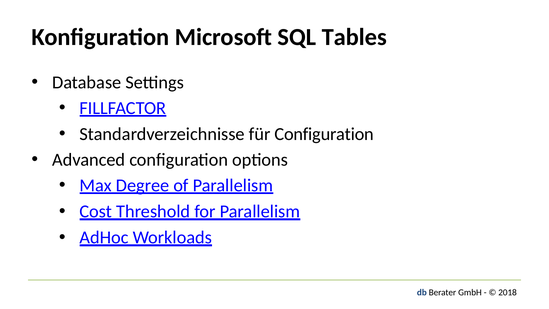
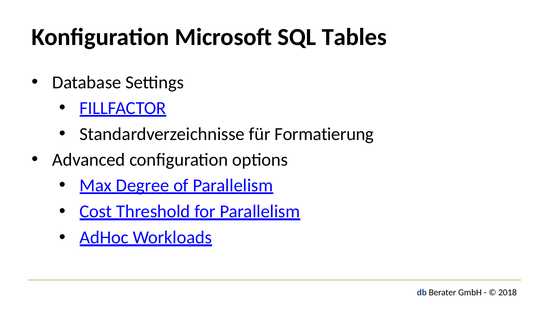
für Configuration: Configuration -> Formatierung (324, 134)
